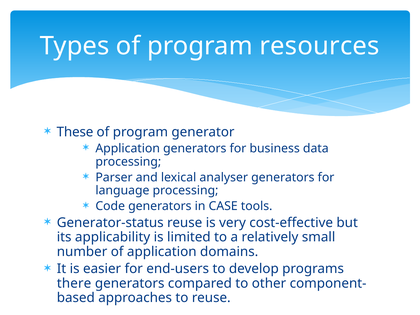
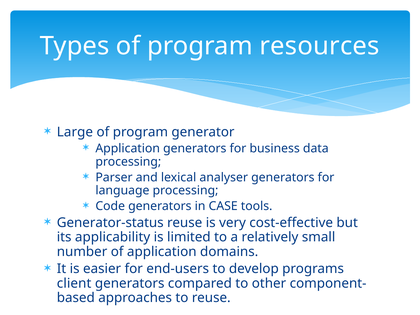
These: These -> Large (75, 132)
there: there -> client (74, 283)
